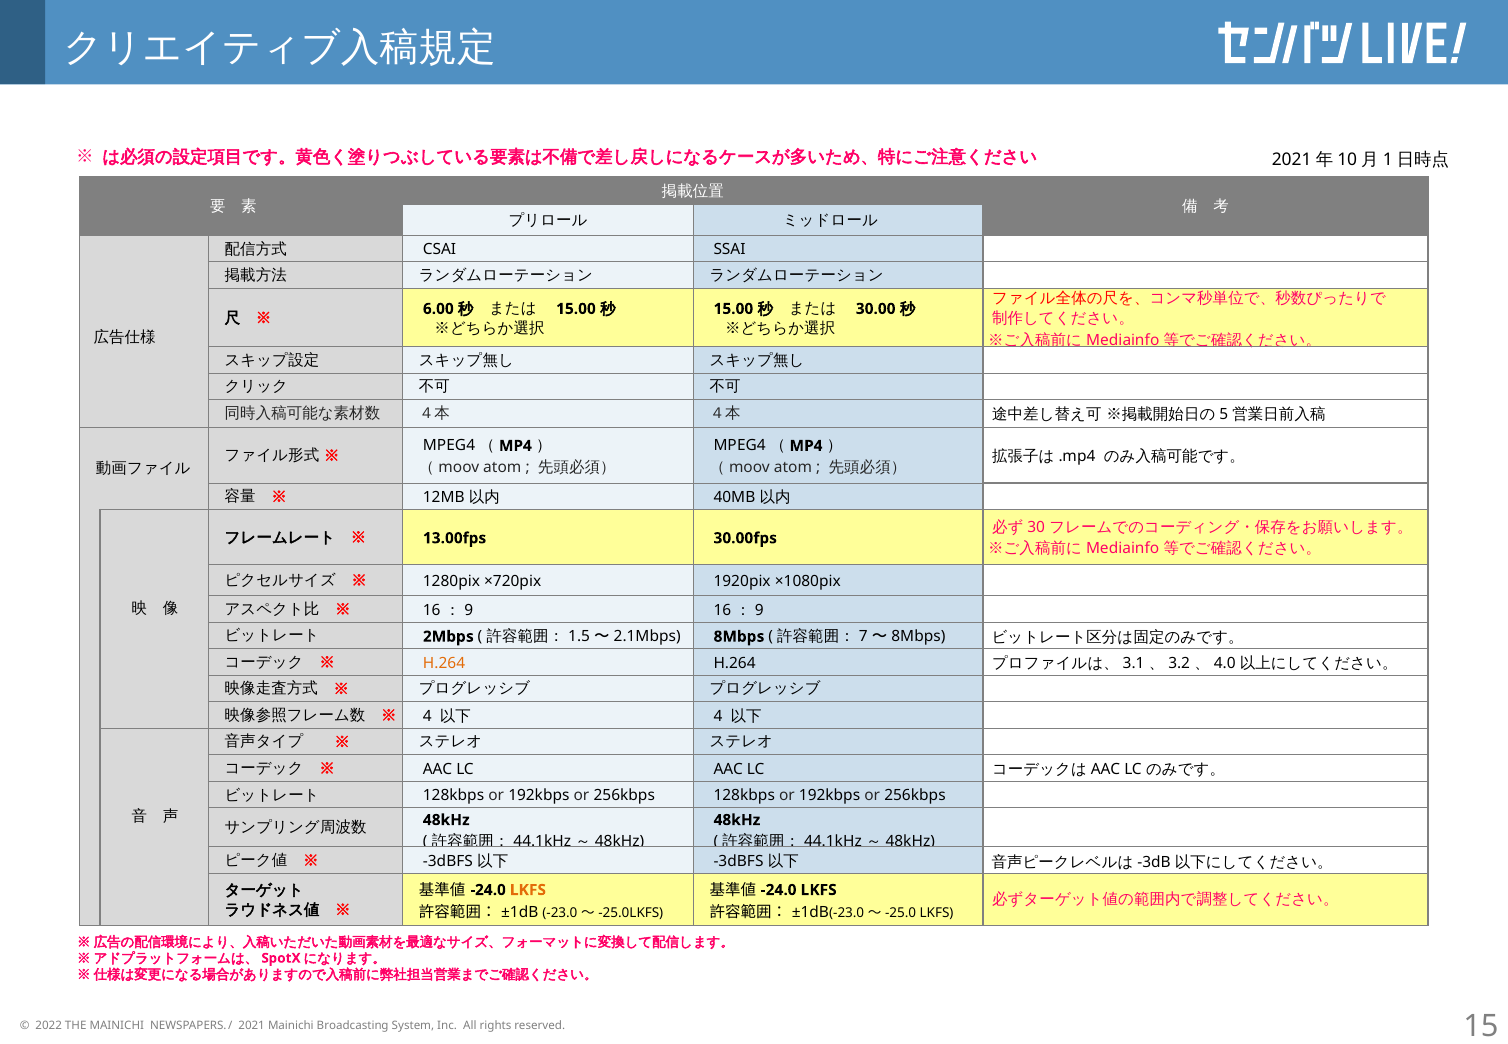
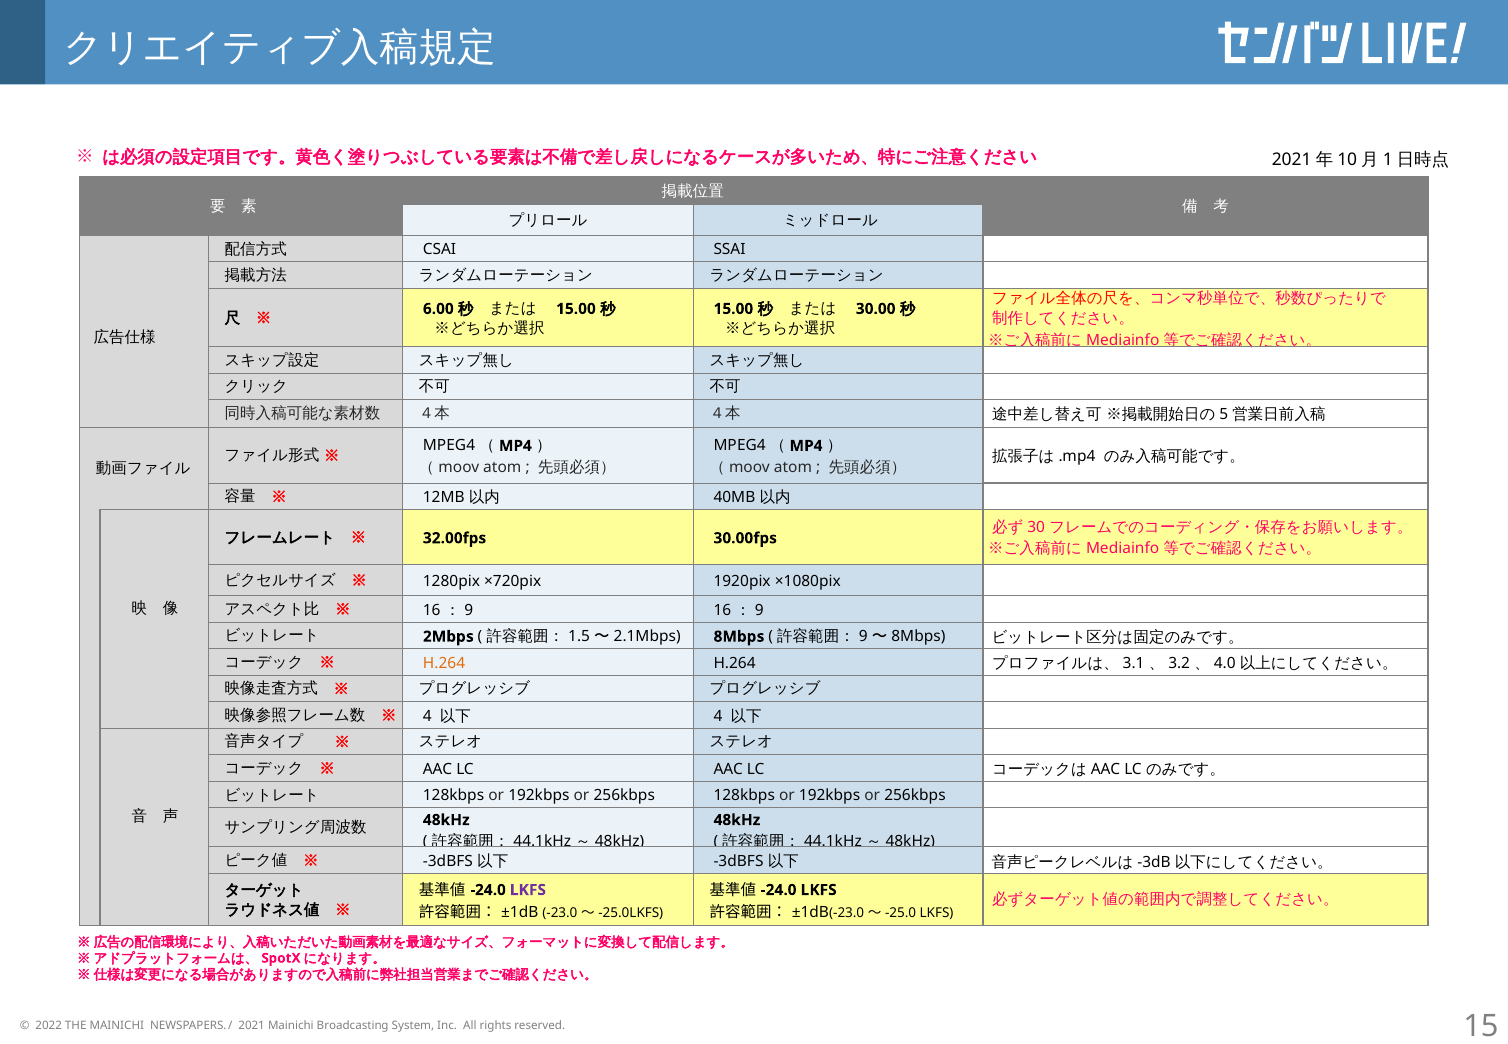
13.00fps: 13.00fps -> 32.00fps (455, 538)
7: 7 -> 9 (863, 637)
LKFS colour: orange -> purple (528, 890)
